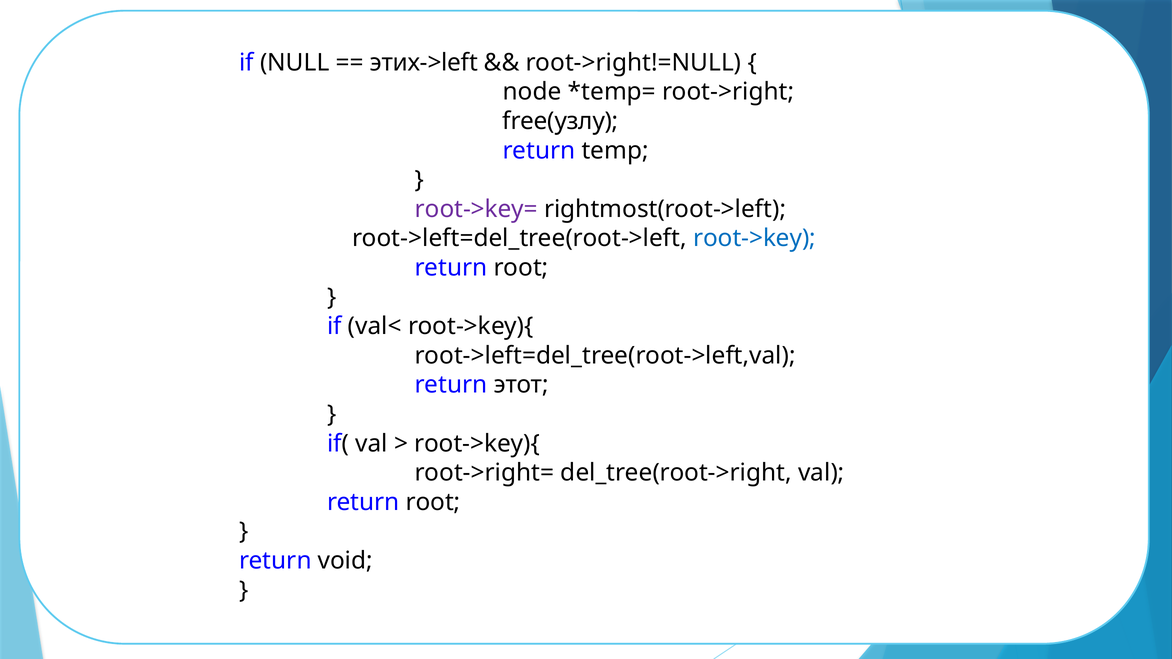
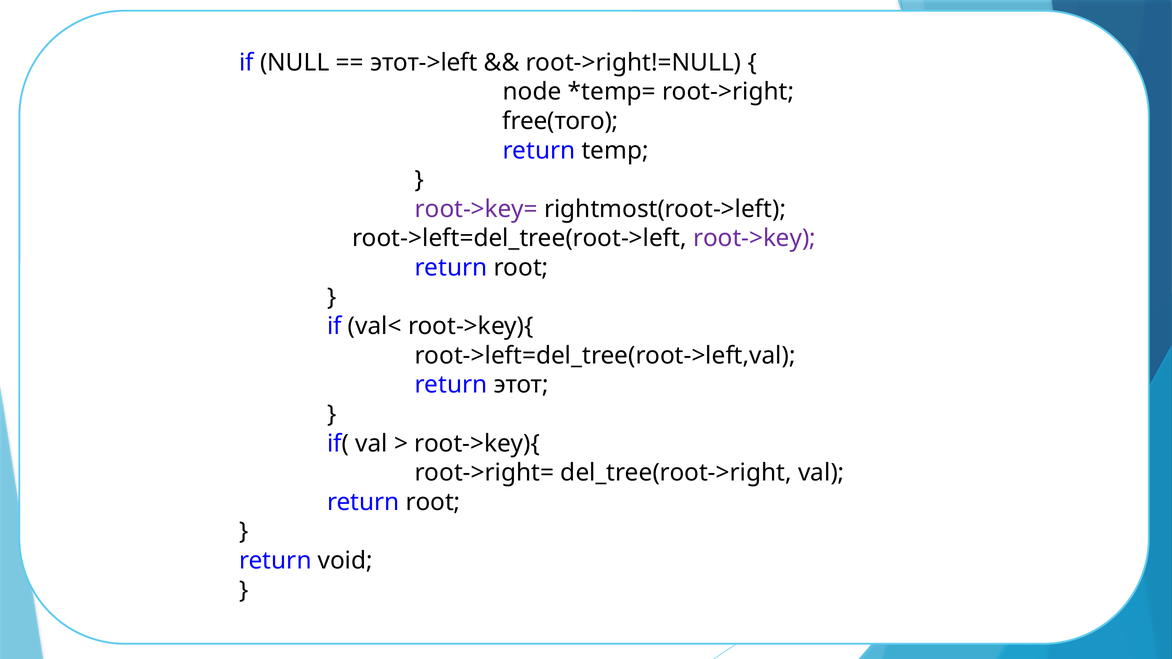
этих->left: этих->left -> этот->left (424, 63)
free(узлу: free(узлу -> free(того (560, 121)
root->key colour: blue -> purple (755, 238)
